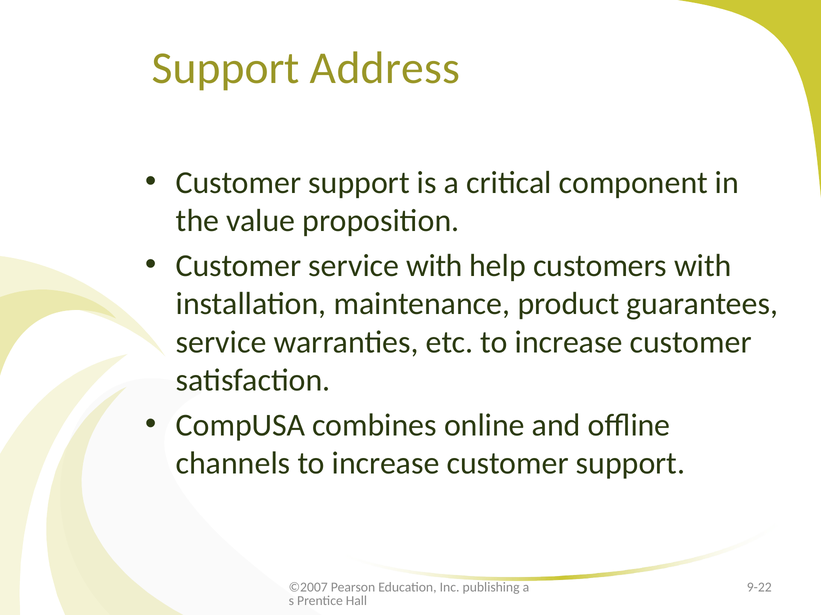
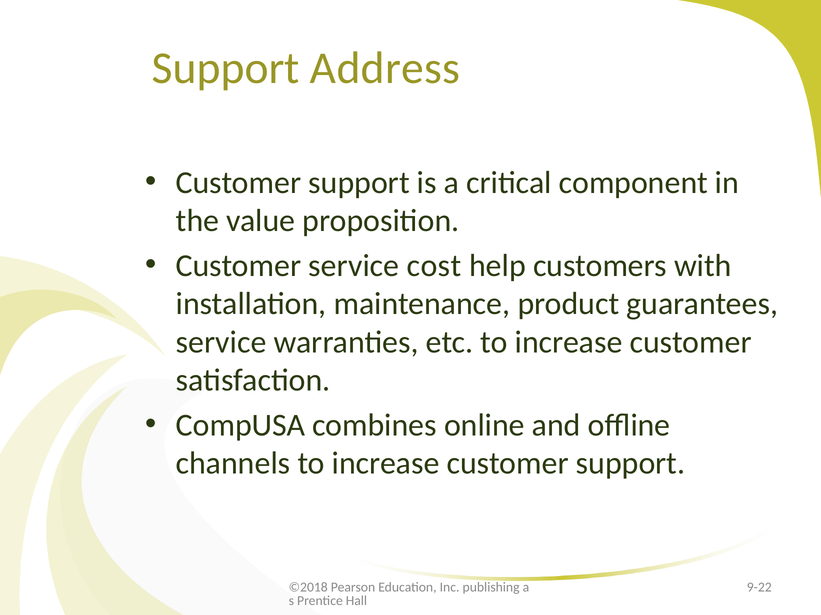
service with: with -> cost (434, 266)
©2007: ©2007 -> ©2018 (308, 588)
